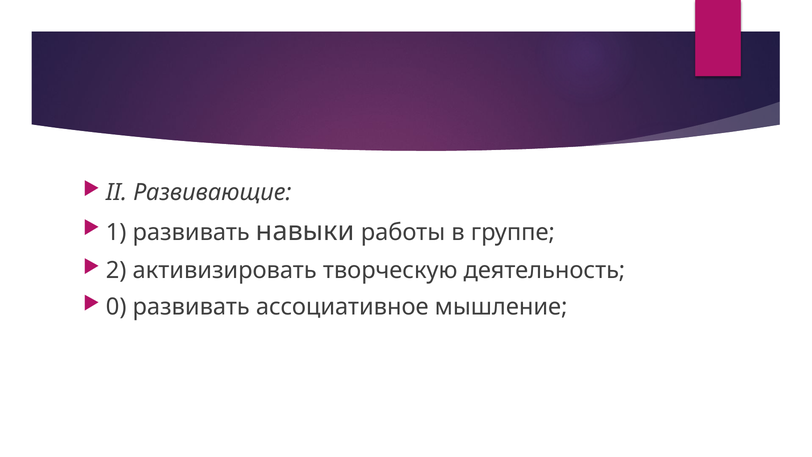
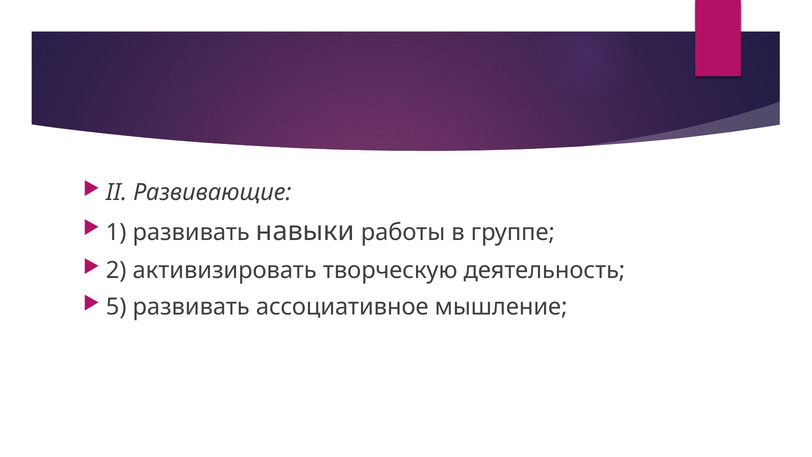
0: 0 -> 5 (116, 307)
